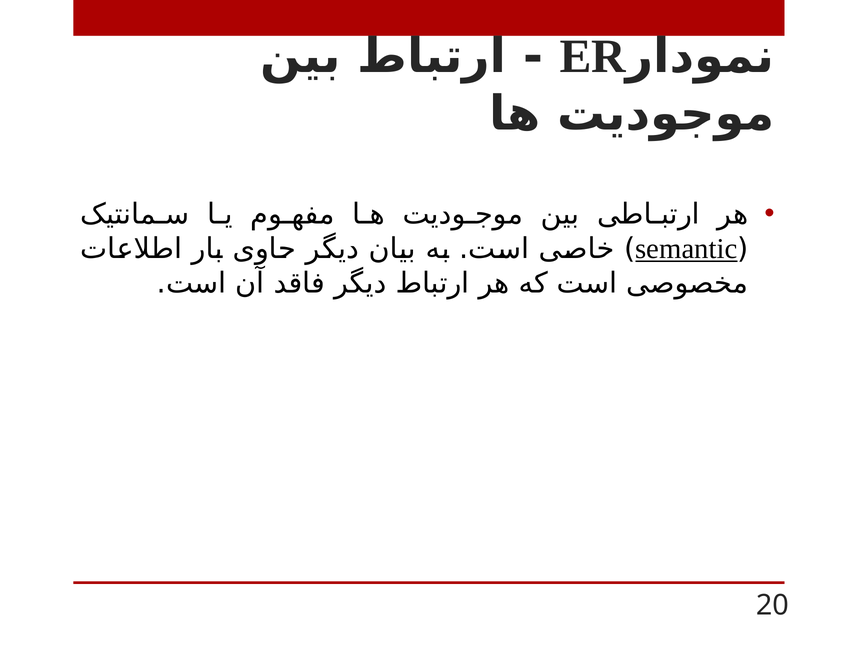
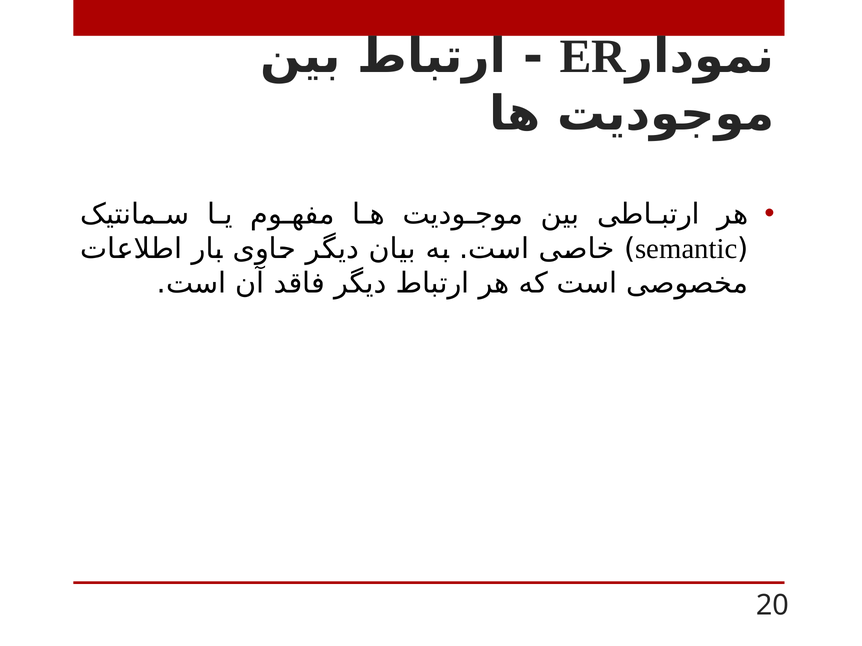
semantic underline: present -> none (686, 249)
